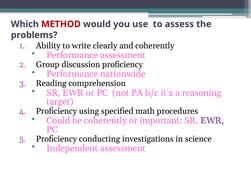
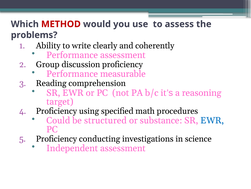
nationwide: nationwide -> measurable (123, 74)
be coherently: coherently -> structured (105, 120)
important: important -> substance (161, 120)
EWR colour: purple -> blue (212, 120)
